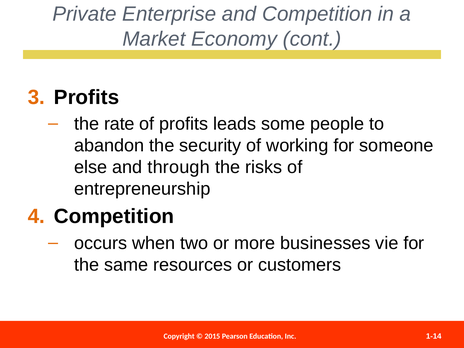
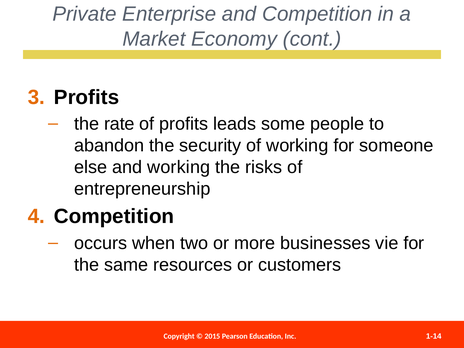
and through: through -> working (179, 167)
